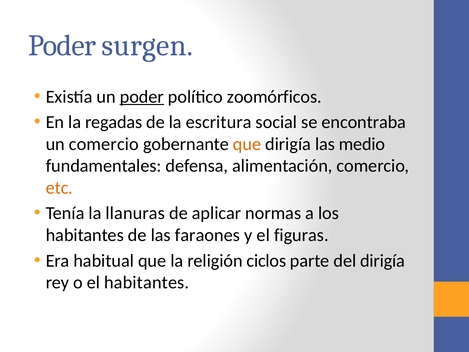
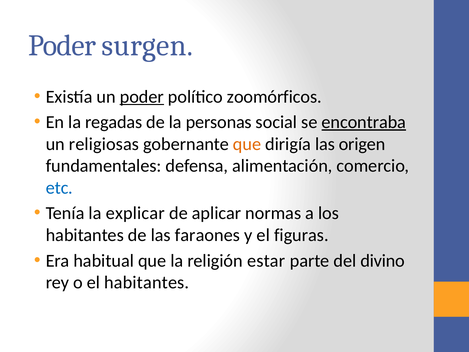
escritura: escritura -> personas (219, 122)
encontraba underline: none -> present (364, 122)
un comercio: comercio -> religiosas (104, 144)
medio: medio -> origen (362, 144)
etc colour: orange -> blue (59, 188)
llanuras: llanuras -> explicar (135, 213)
ciclos: ciclos -> estar (266, 260)
del dirigía: dirigía -> divino (383, 260)
